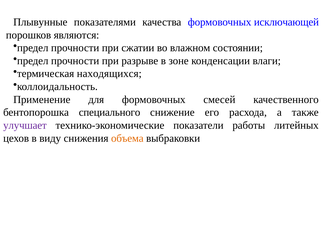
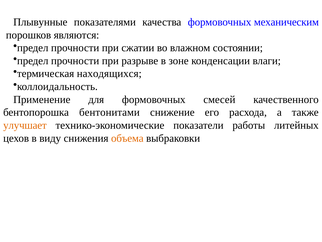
исключающей: исключающей -> механическим (286, 22)
специального: специального -> бентонитами (109, 112)
улучшает colour: purple -> orange (25, 125)
